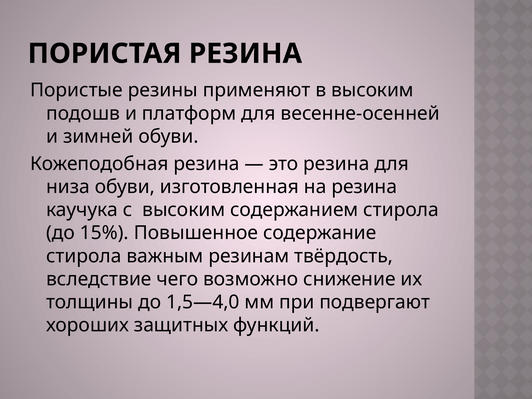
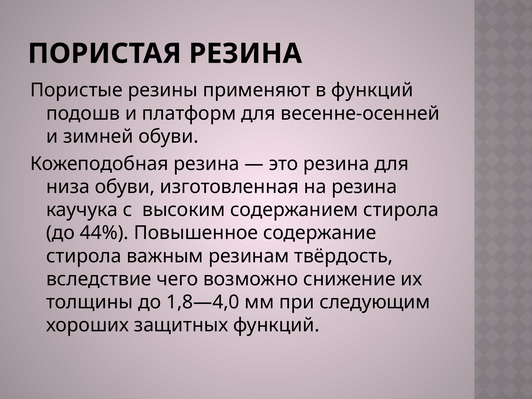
в высоким: высоким -> функций (372, 90)
15%: 15% -> 44% (104, 233)
1,5—4,0: 1,5—4,0 -> 1,8—4,0 (203, 302)
подвергают: подвергают -> следующим (375, 302)
